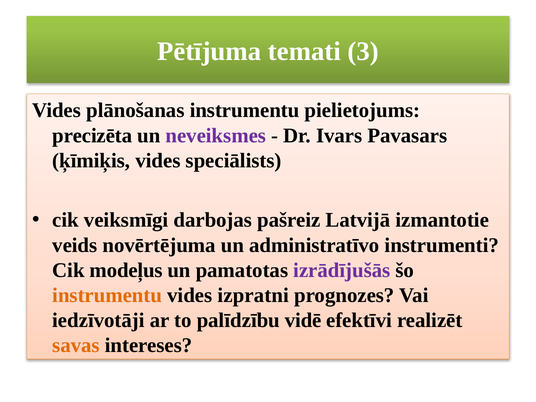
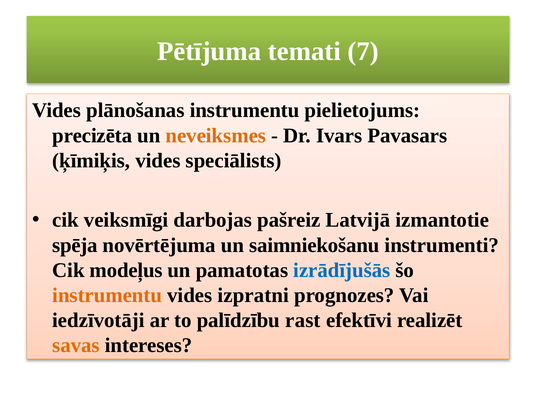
3: 3 -> 7 (363, 51)
neveiksmes colour: purple -> orange (216, 135)
veids: veids -> spēja (75, 245)
administratīvo: administratīvo -> saimniekošanu (314, 245)
izrādījušās colour: purple -> blue (342, 270)
vidē: vidē -> rast (303, 320)
